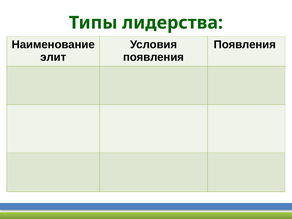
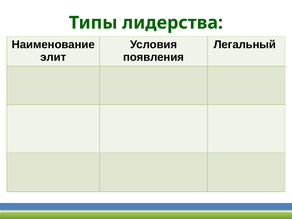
Появления: Появления -> Легальный (245, 44)
